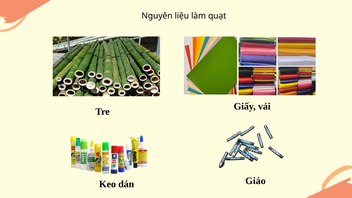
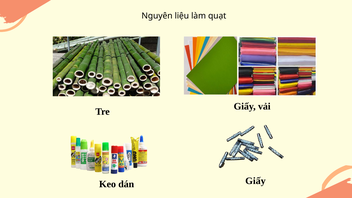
dán Giáo: Giáo -> Giấy (255, 181)
